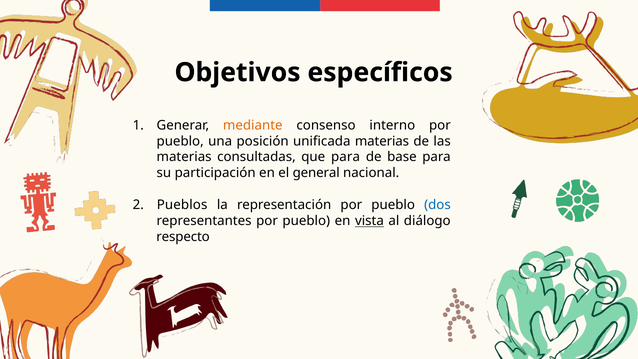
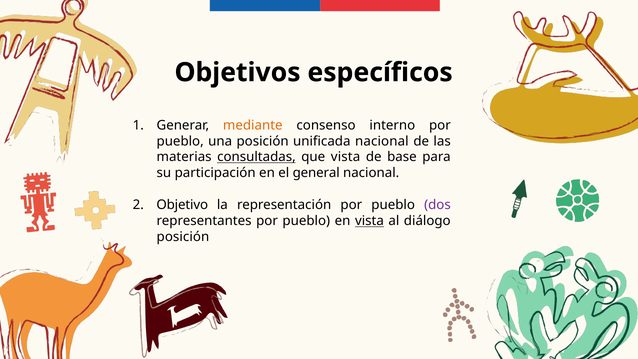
unificada materias: materias -> nacional (382, 141)
consultadas underline: none -> present (256, 157)
que para: para -> vista (346, 157)
Pueblos: Pueblos -> Objetivo (182, 205)
dos colour: blue -> purple (438, 205)
respecto: respecto -> posición (183, 237)
